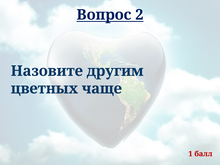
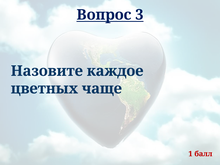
2: 2 -> 3 (139, 15)
другим: другим -> каждое (115, 71)
